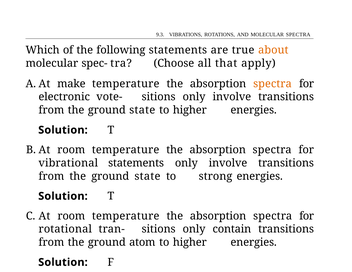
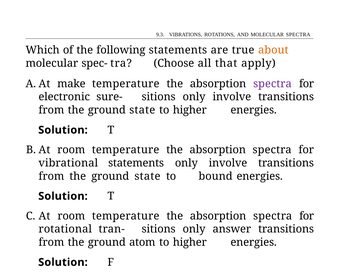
spectra colour: orange -> purple (272, 84)
vote-: vote- -> sure- (109, 97)
strong: strong -> bound (216, 176)
contain: contain -> answer (232, 229)
